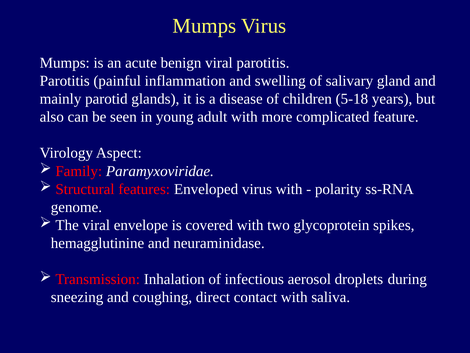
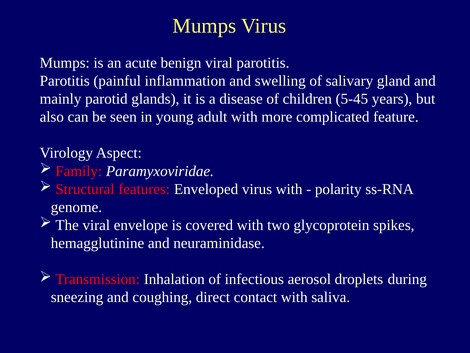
5-18: 5-18 -> 5-45 (352, 99)
